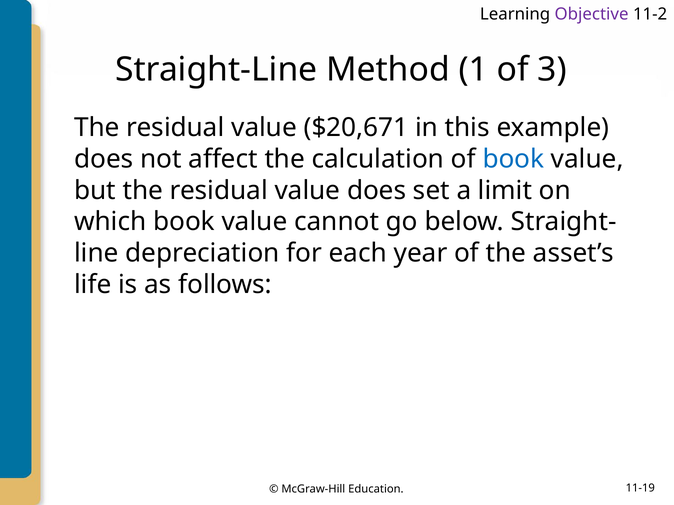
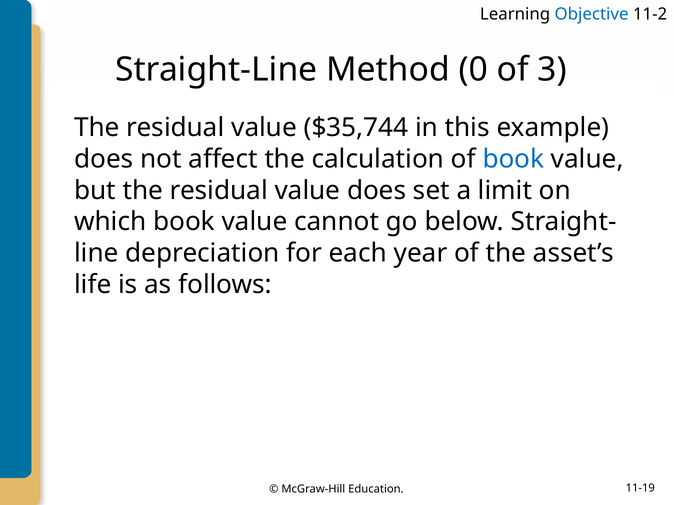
Objective colour: purple -> blue (592, 14)
1: 1 -> 0 (473, 70)
$20,671: $20,671 -> $35,744 (356, 128)
